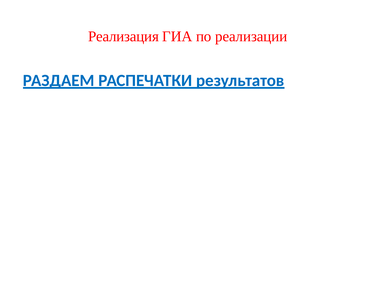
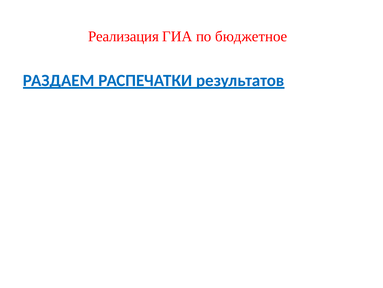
реализации: реализации -> бюджетное (251, 36)
